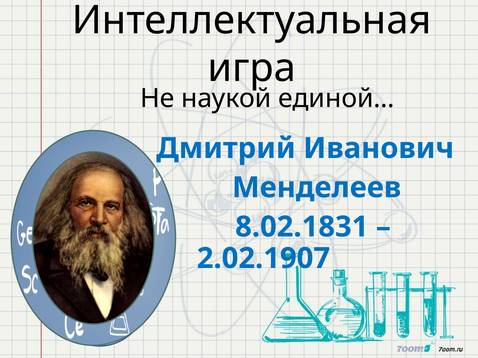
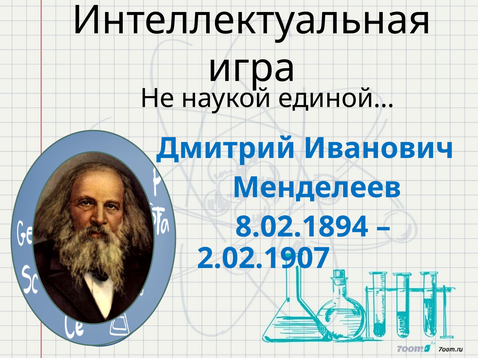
8.02.1831: 8.02.1831 -> 8.02.1894 (302, 227)
